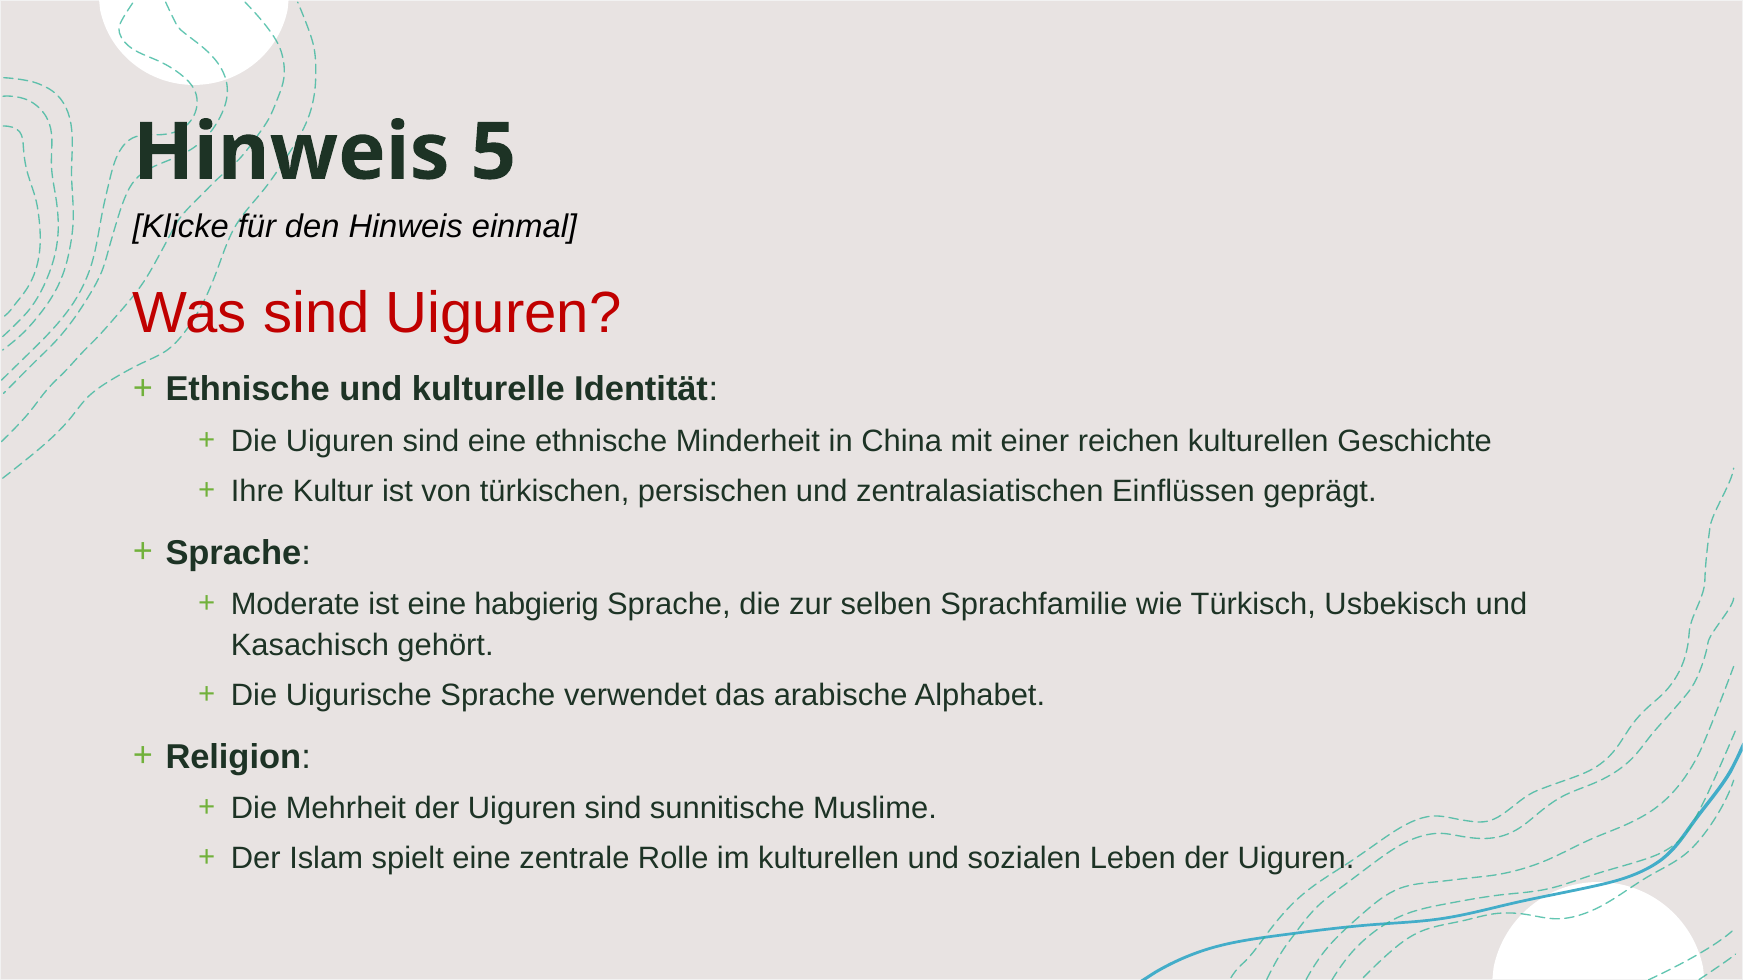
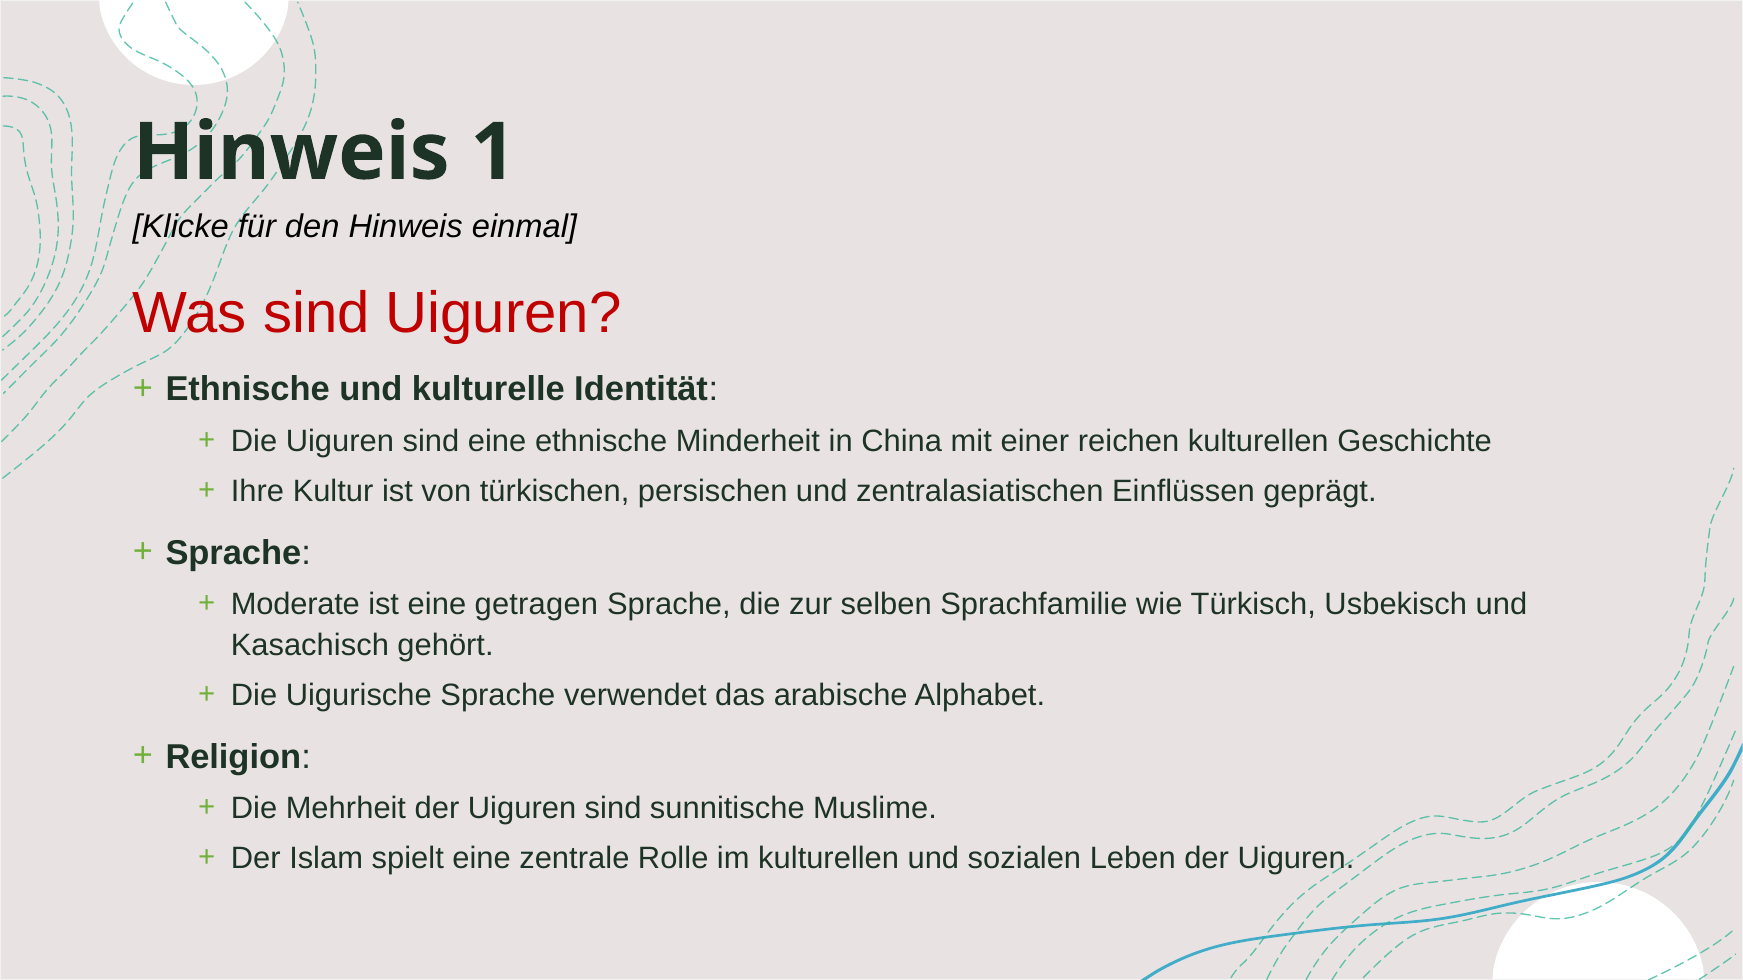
5: 5 -> 1 (493, 152)
habgierig: habgierig -> getragen (536, 605)
